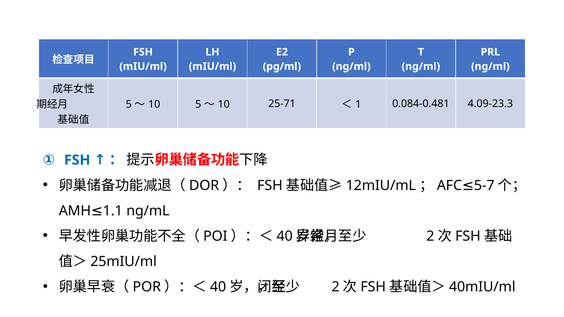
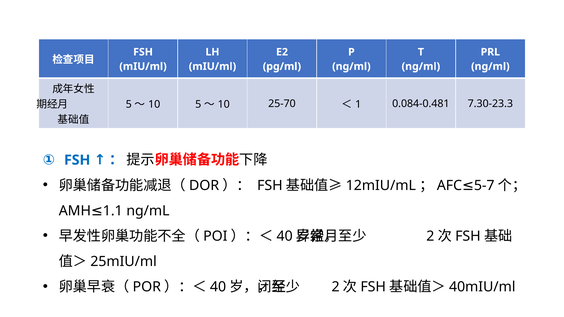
25-71: 25-71 -> 25-70 (282, 104)
4.09-23.3: 4.09-23.3 -> 7.30-23.3 (490, 104)
